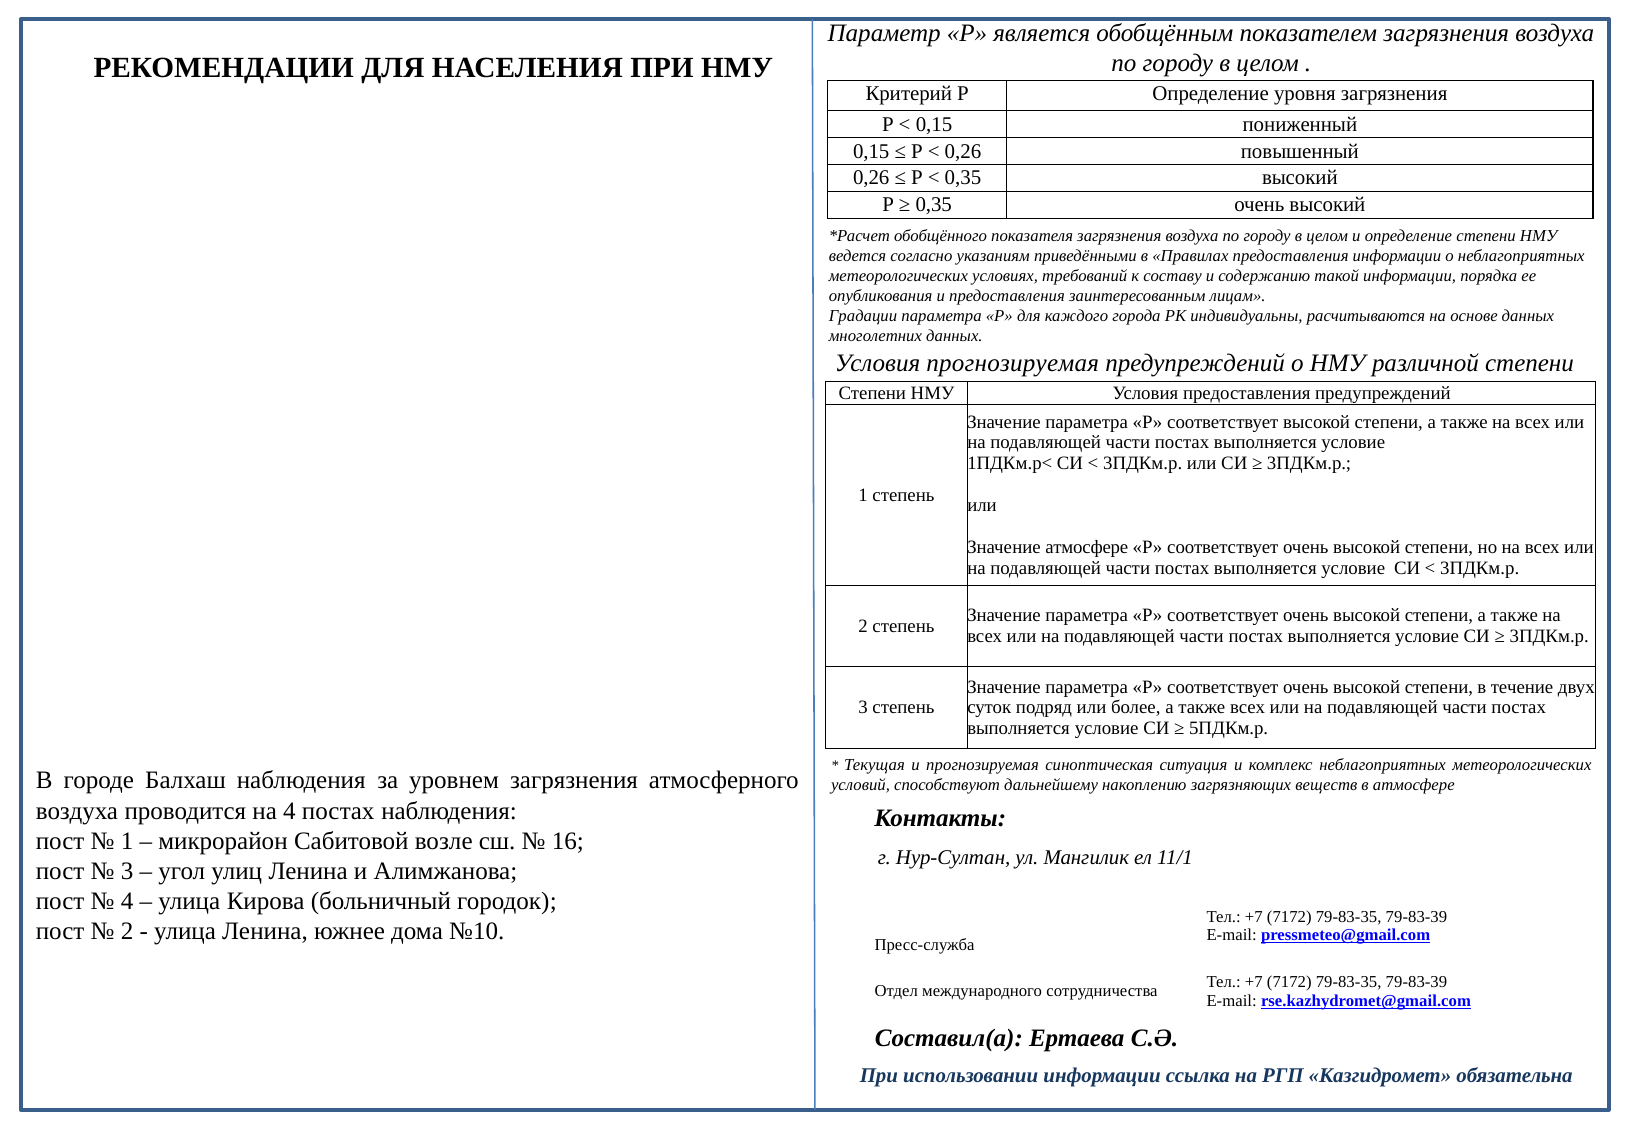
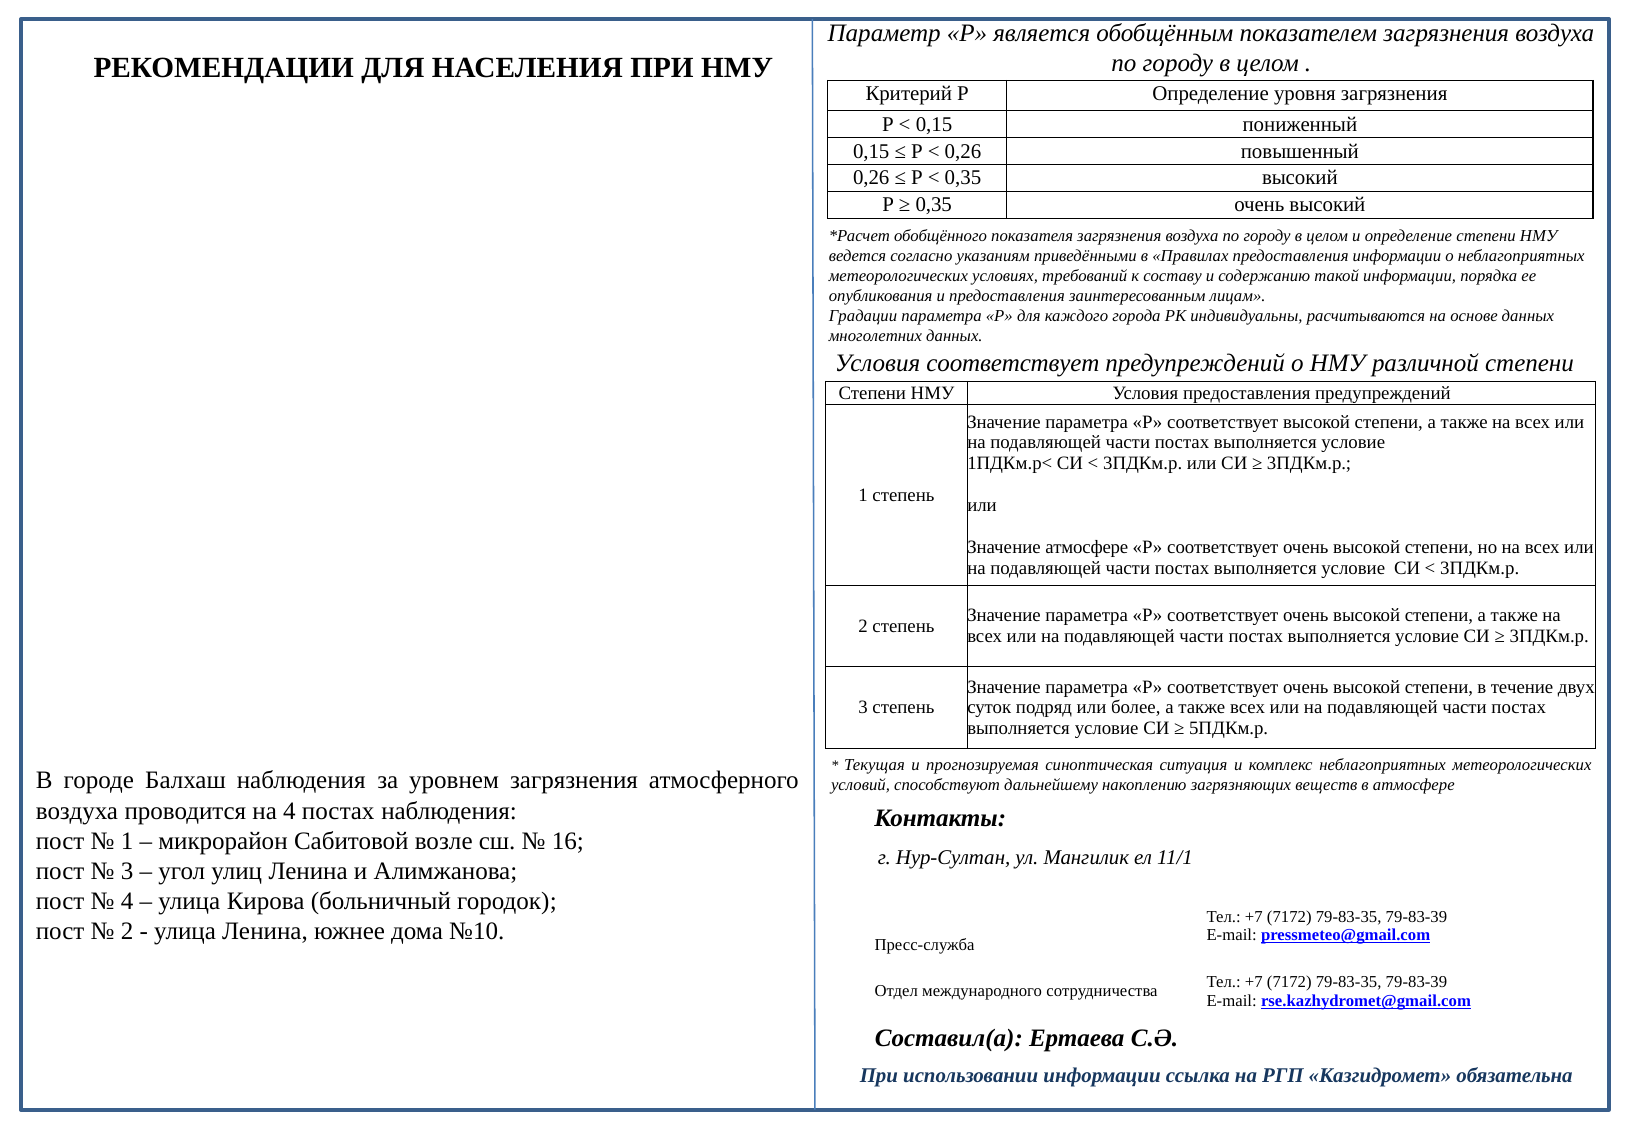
Условия прогнозируемая: прогнозируемая -> соответствует (1013, 363)
